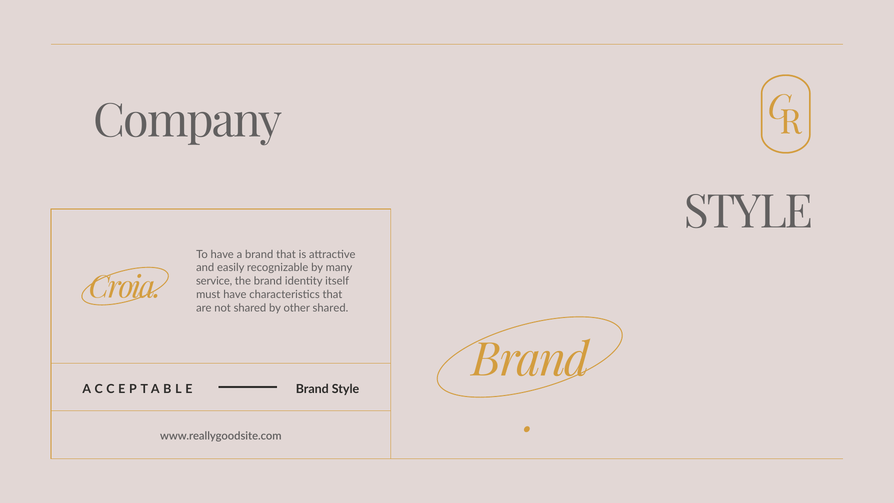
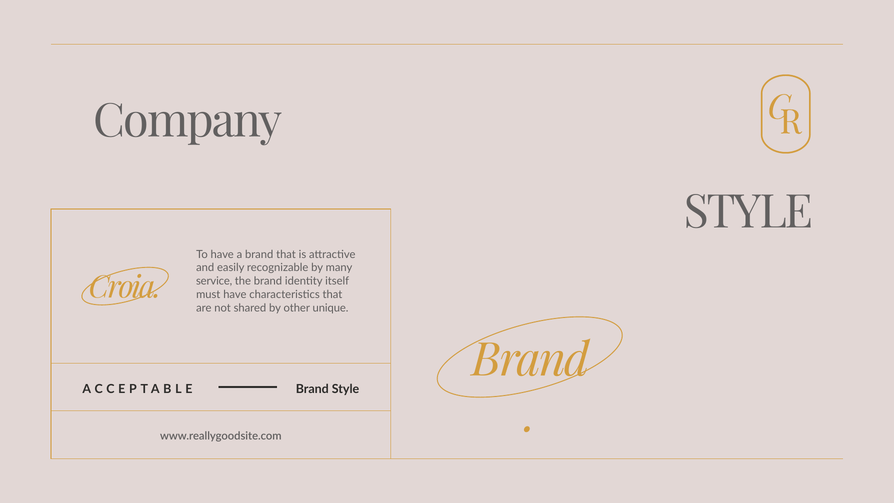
other shared: shared -> unique (331, 308)
